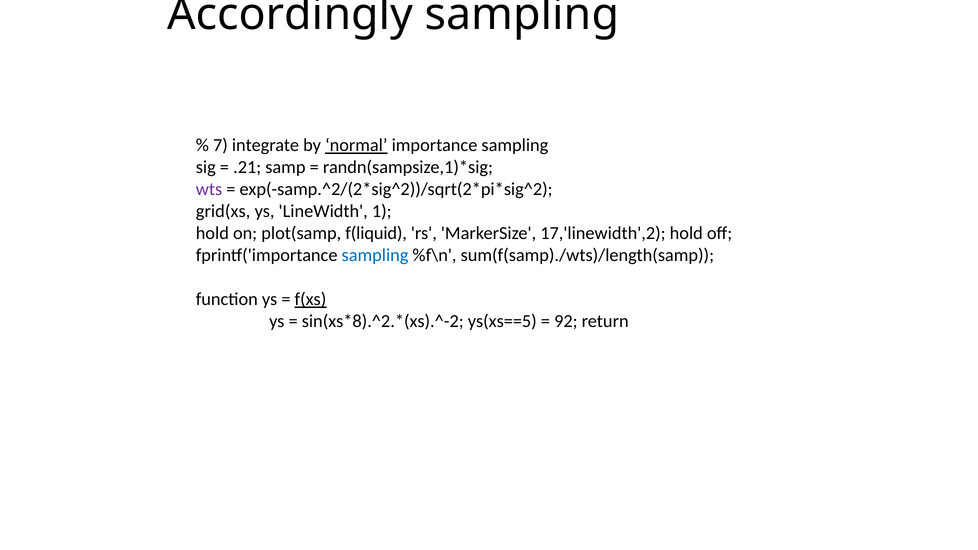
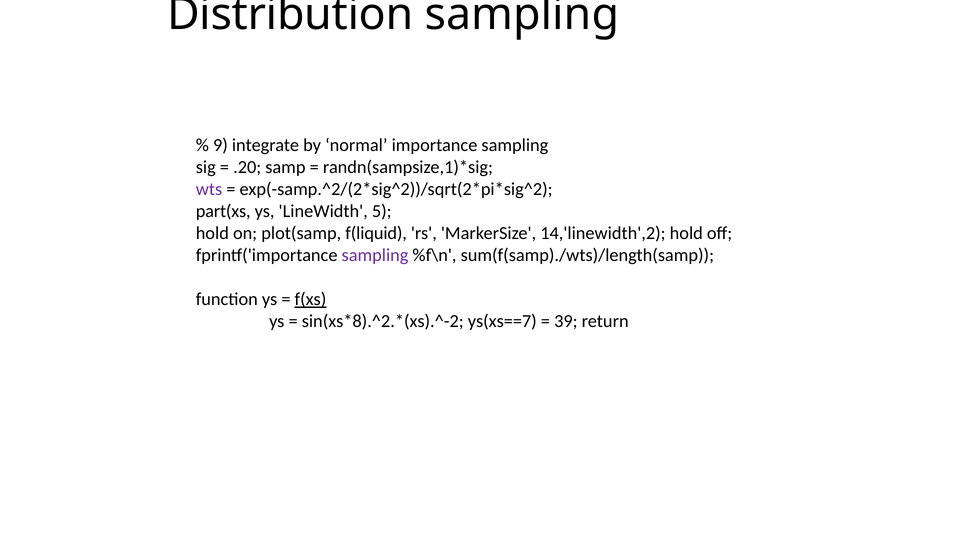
Accordingly: Accordingly -> Distribution (290, 14)
7: 7 -> 9 (220, 145)
normal underline: present -> none (356, 145)
.21: .21 -> .20 (247, 167)
grid(xs: grid(xs -> part(xs (223, 211)
1: 1 -> 5 (382, 211)
17,'linewidth',2: 17,'linewidth',2 -> 14,'linewidth',2 (603, 233)
sampling colour: blue -> purple (375, 255)
ys(xs==5: ys(xs==5 -> ys(xs==7 (502, 321)
92: 92 -> 39 (566, 321)
